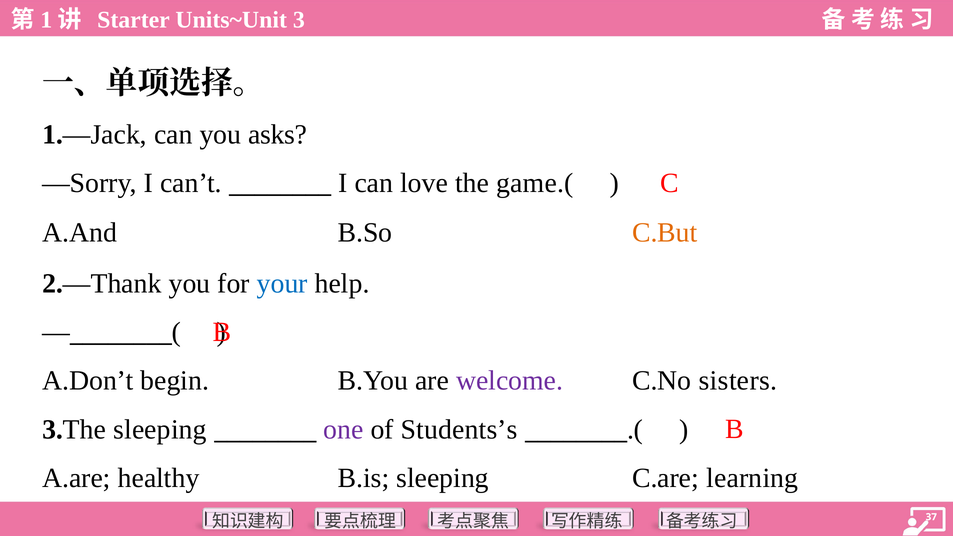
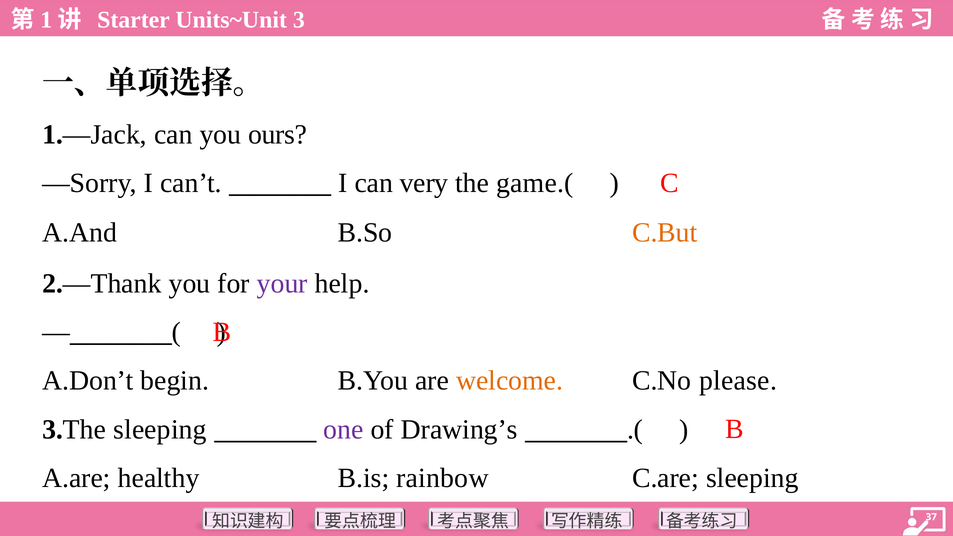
asks: asks -> ours (278, 135)
love: love -> very (424, 183)
your colour: blue -> purple (282, 284)
welcome colour: purple -> orange (510, 381)
sisters: sisters -> please (738, 381)
Students’s: Students’s -> Drawing’s (459, 429)
B.is sleeping: sleeping -> rainbow (442, 478)
C.are learning: learning -> sleeping (752, 478)
